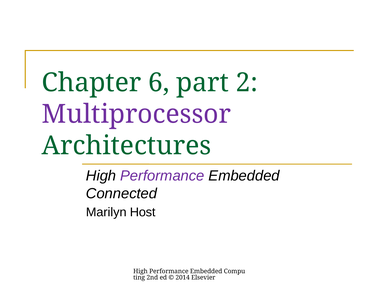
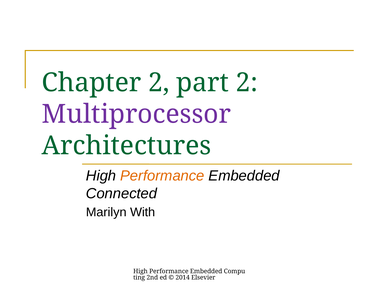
Chapter 6: 6 -> 2 (159, 83)
Performance colour: purple -> orange (162, 176)
Host: Host -> With (143, 213)
